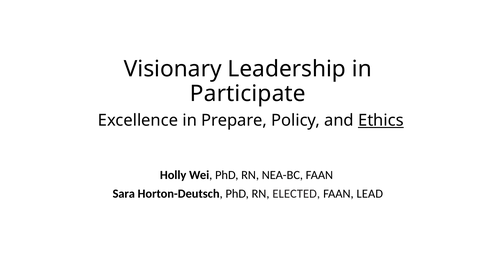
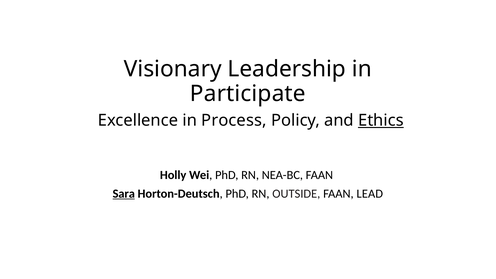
Prepare: Prepare -> Process (234, 120)
Sara underline: none -> present (124, 194)
ELECTED: ELECTED -> OUTSIDE (296, 194)
